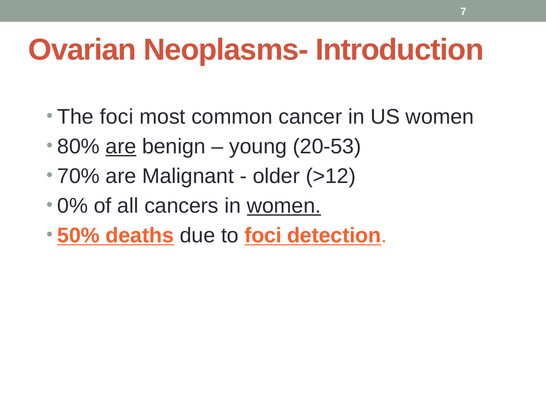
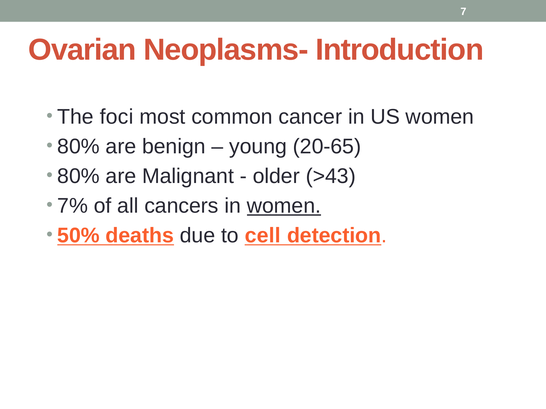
are underline: present -> none (121, 147)
20-53: 20-53 -> 20-65 (327, 147)
70%: 70% -> 80% (79, 176)
>12: >12 -> >43 (331, 176)
0%: 0% -> 7% (73, 206)
to foci: foci -> cell (263, 236)
